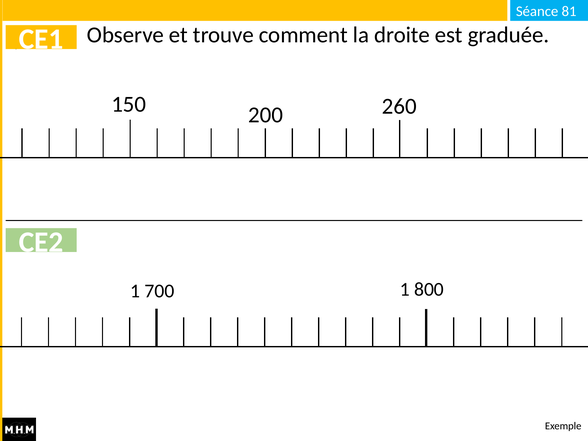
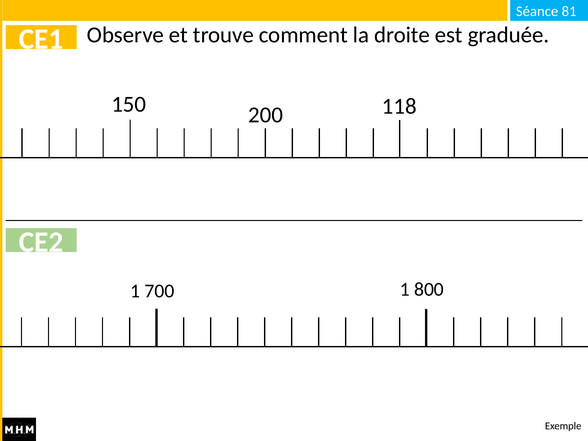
260: 260 -> 118 (399, 106)
